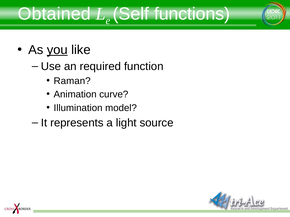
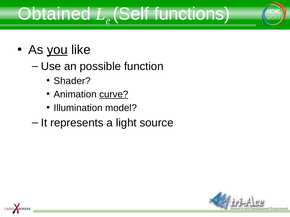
required: required -> possible (100, 67)
Raman: Raman -> Shader (72, 81)
curve underline: none -> present (114, 95)
